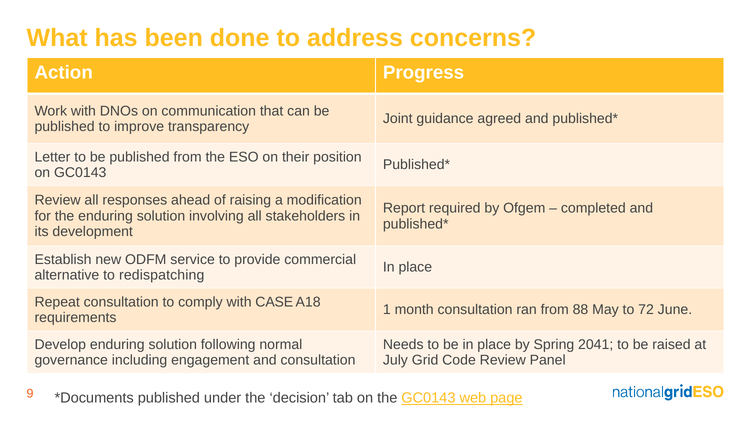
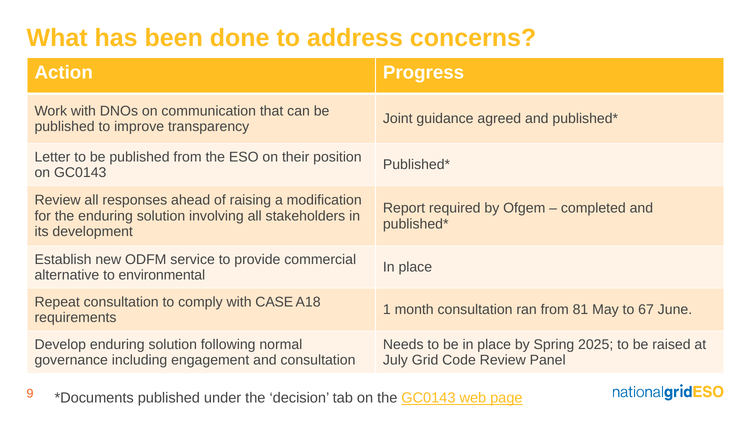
redispatching: redispatching -> environmental (162, 275)
88: 88 -> 81 (580, 310)
72: 72 -> 67 (646, 310)
2041: 2041 -> 2025 (596, 344)
